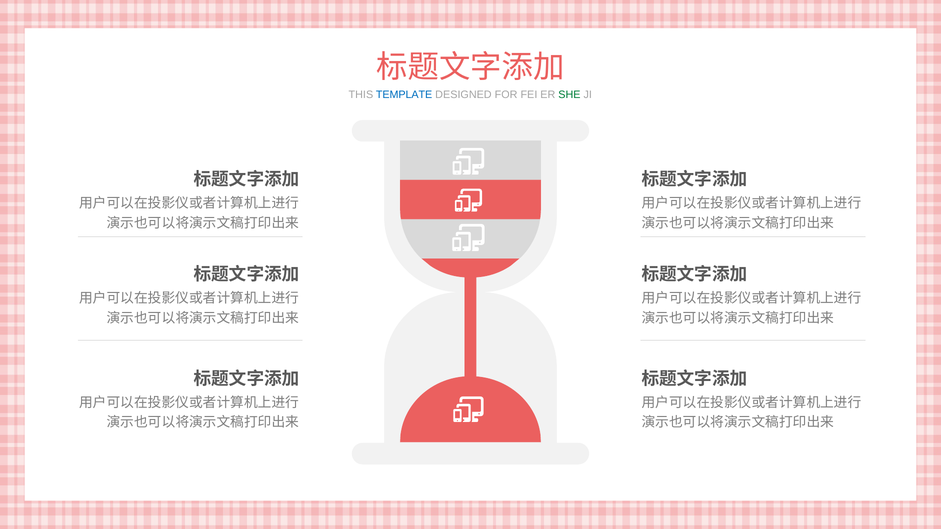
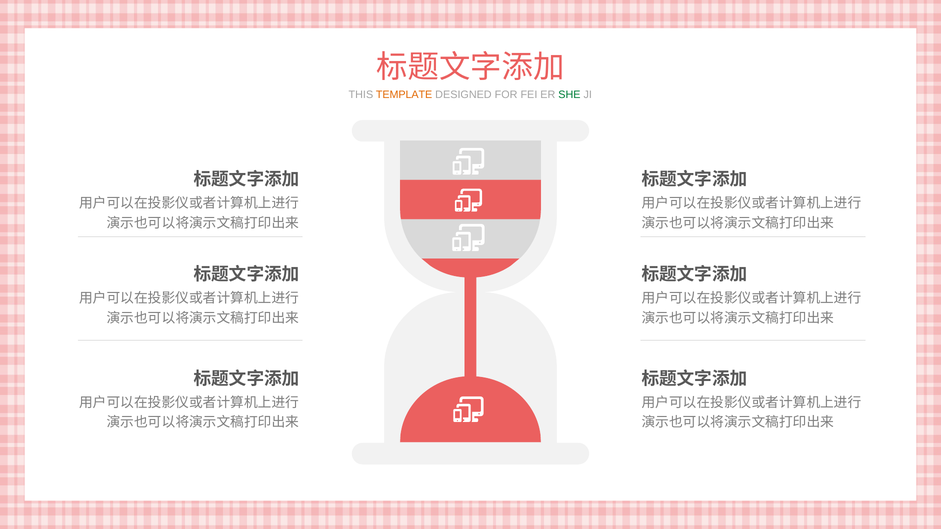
TEMPLATE colour: blue -> orange (404, 95)
